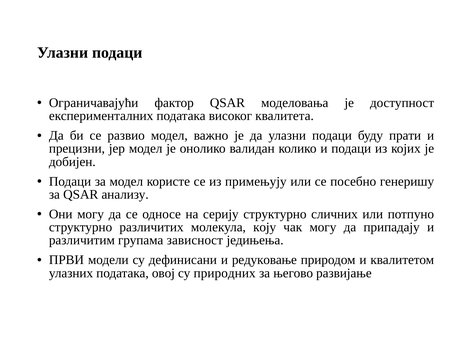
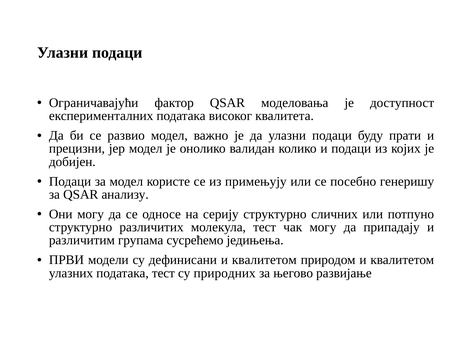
молекула коју: коју -> тест (265, 227)
зависност: зависност -> сусрећемо (195, 240)
дефинисани и редуковање: редуковање -> квалитетом (264, 260)
података овој: овој -> тест (163, 273)
